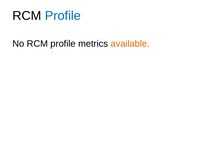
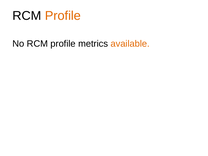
Profile colour: blue -> orange (63, 16)
